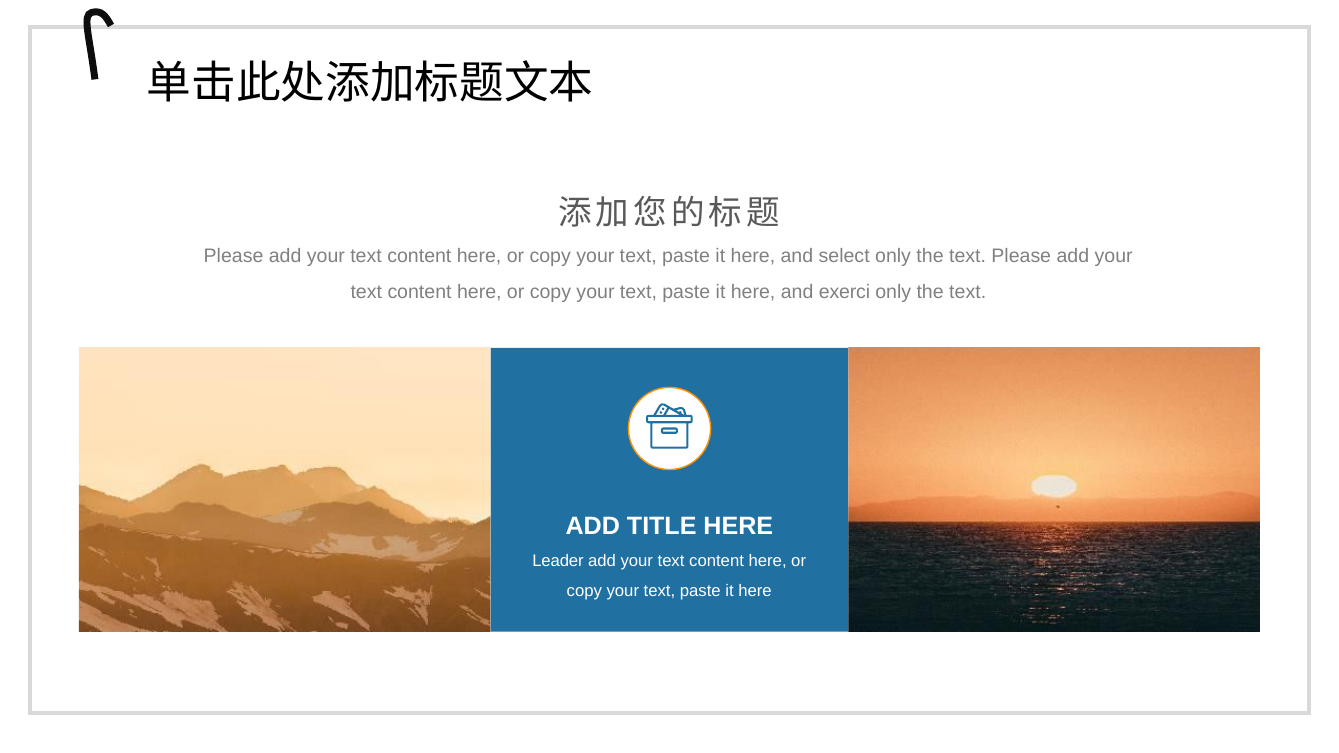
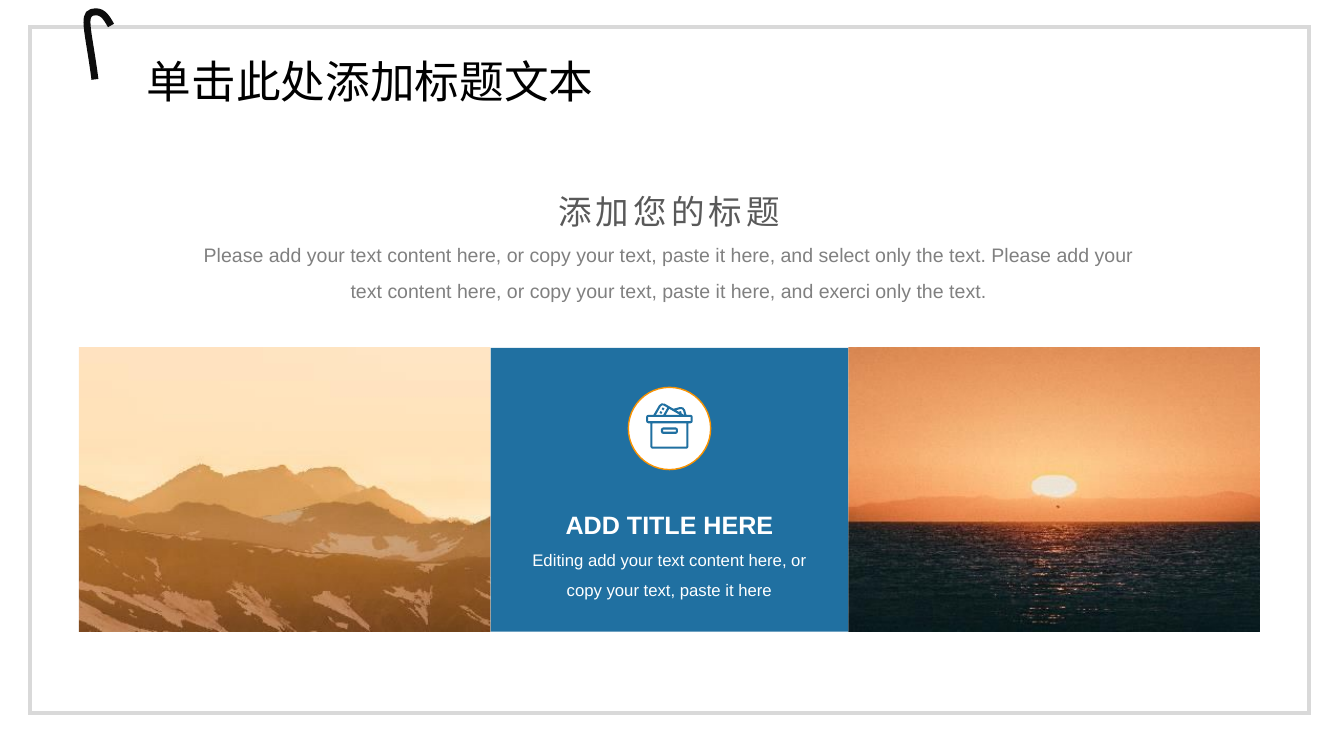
Leader: Leader -> Editing (558, 561)
